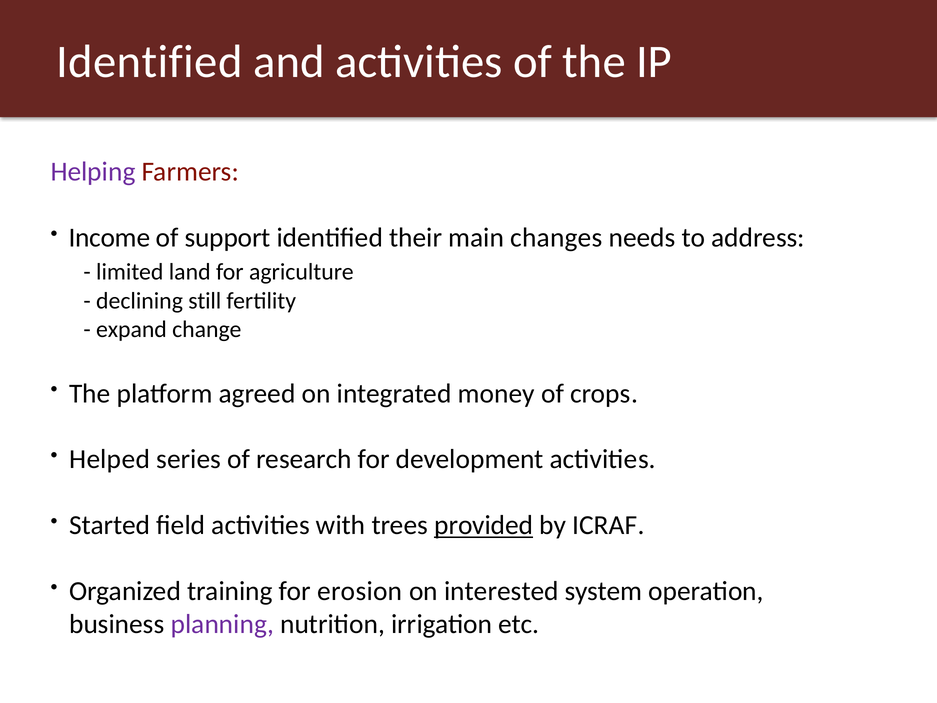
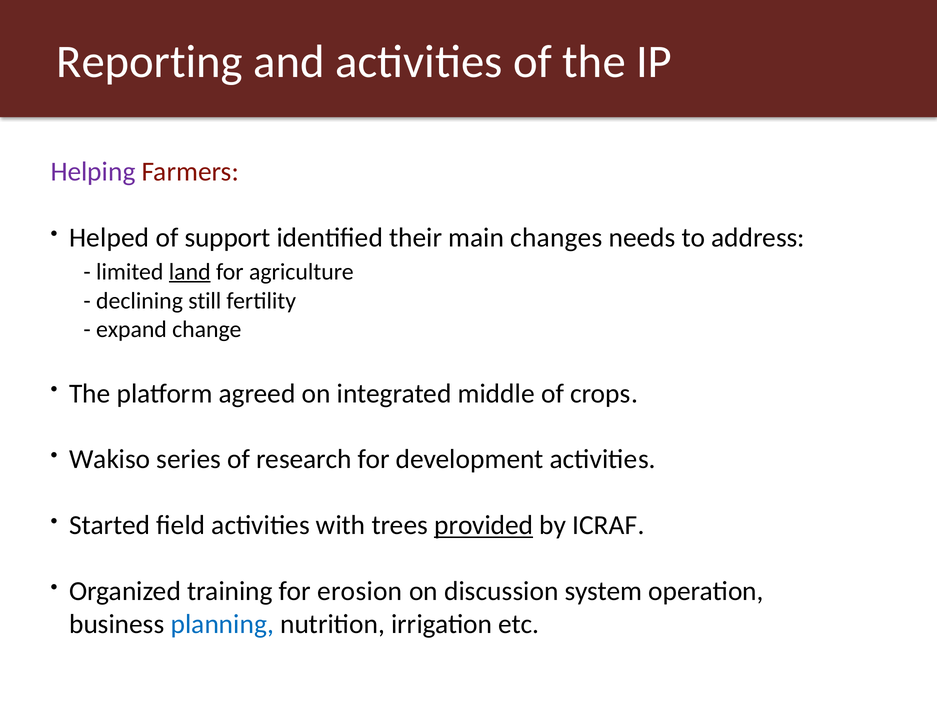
Identified: Identified -> Reporting (150, 62)
Income: Income -> Helped (109, 237)
land underline: none -> present (190, 272)
money: money -> middle (496, 393)
Helped: Helped -> Wakiso (110, 459)
interested: interested -> discussion (501, 591)
planning colour: purple -> blue (222, 624)
